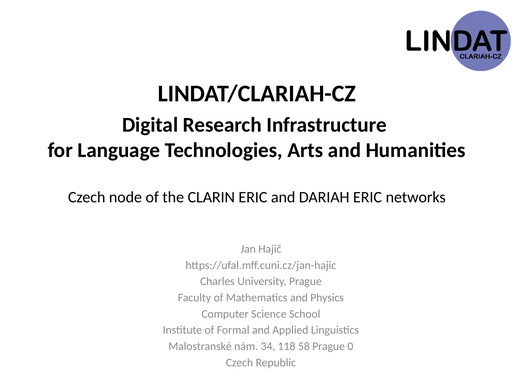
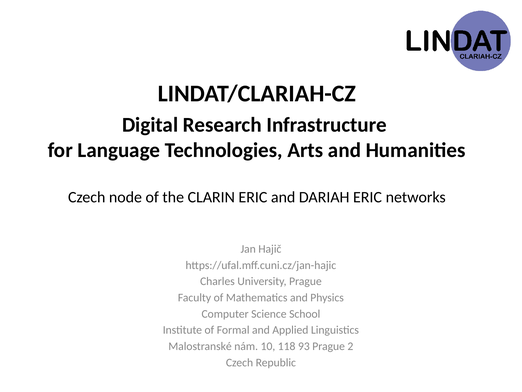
34: 34 -> 10 (268, 346)
58: 58 -> 93 (304, 346)
0: 0 -> 2 (350, 346)
